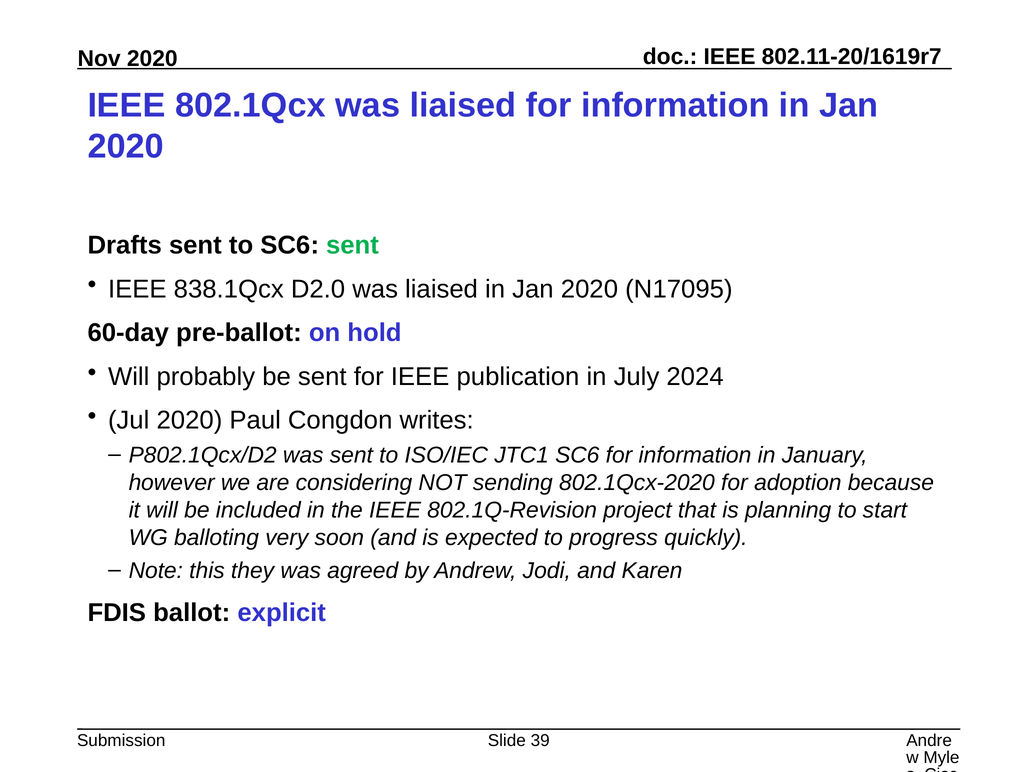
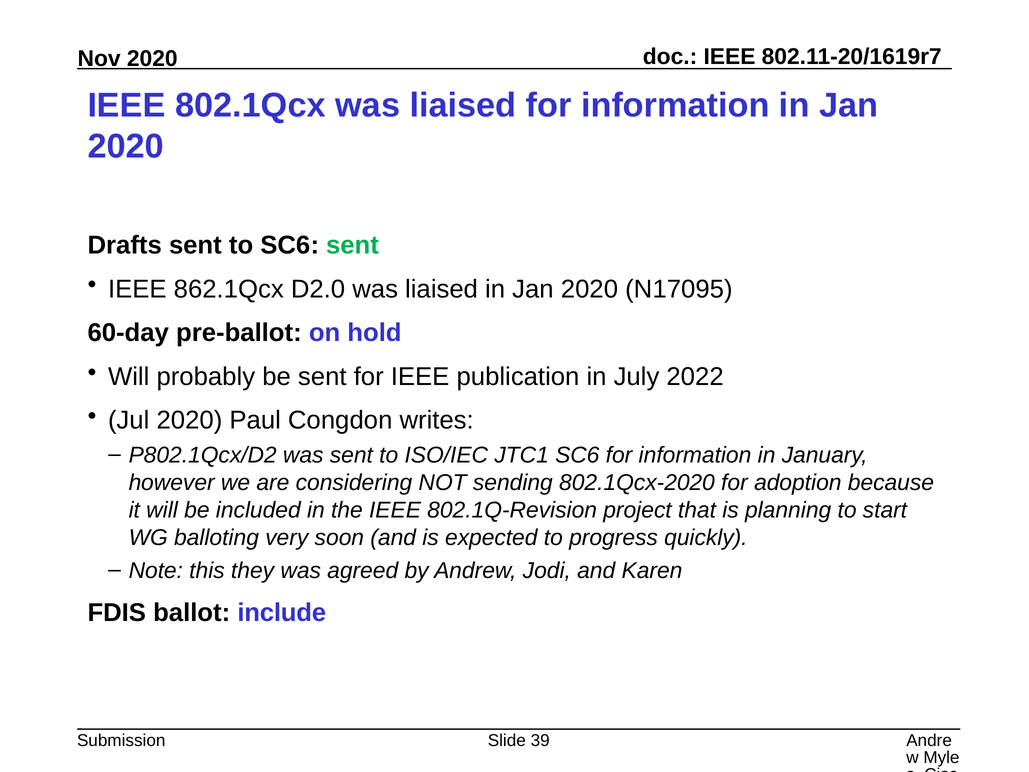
838.1Qcx: 838.1Qcx -> 862.1Qcx (229, 289)
2024: 2024 -> 2022 (695, 377)
explicit: explicit -> include (282, 613)
